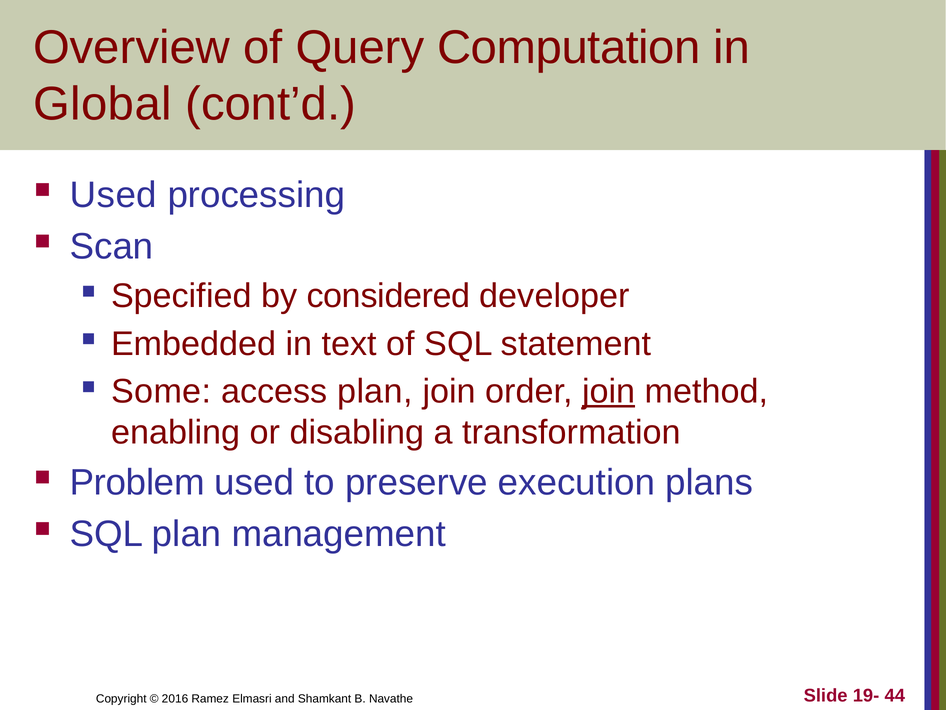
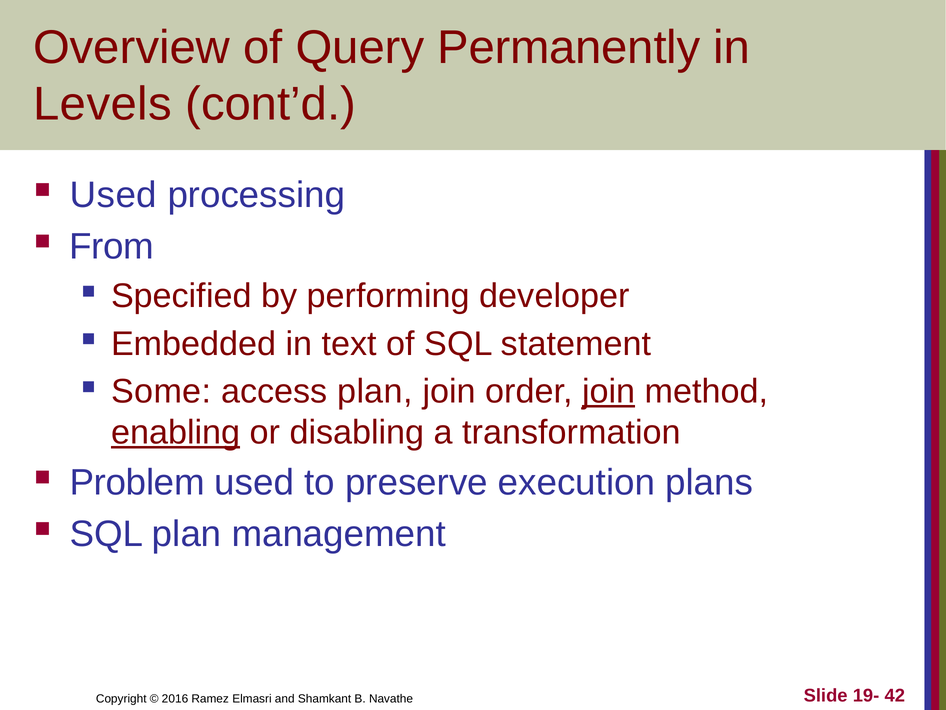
Computation: Computation -> Permanently (569, 47)
Global: Global -> Levels (102, 104)
Scan: Scan -> From (112, 246)
considered: considered -> performing (388, 296)
enabling underline: none -> present (176, 432)
44: 44 -> 42 (895, 695)
